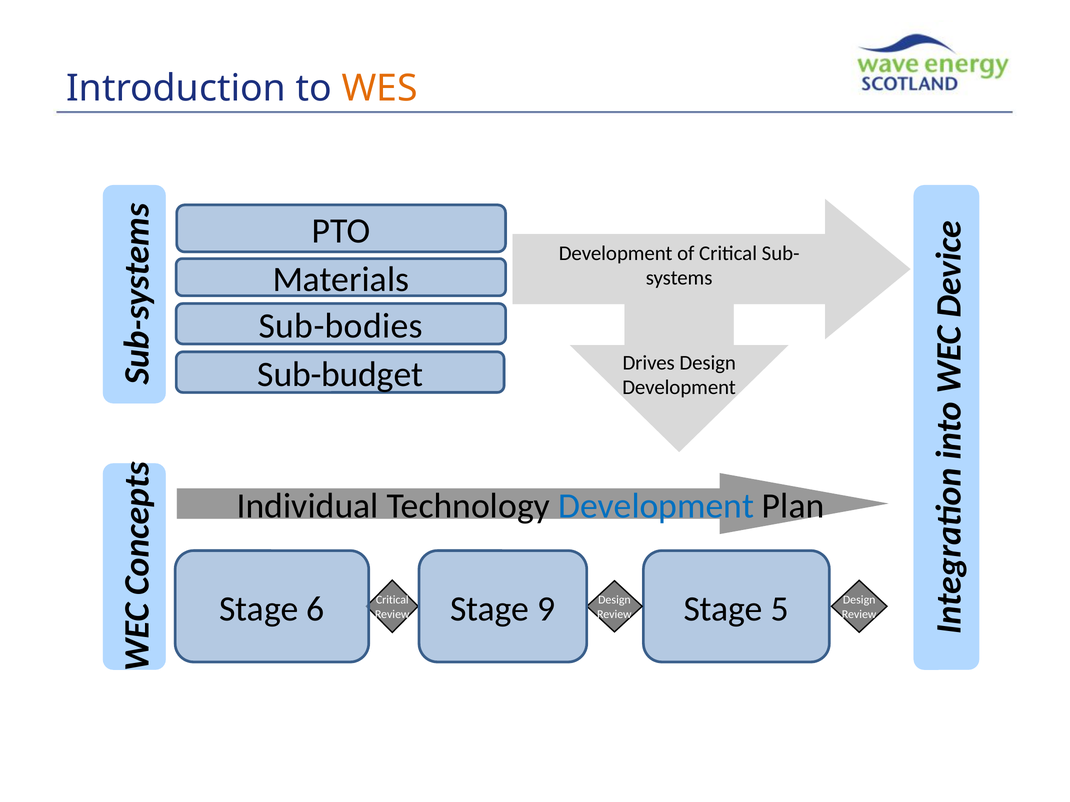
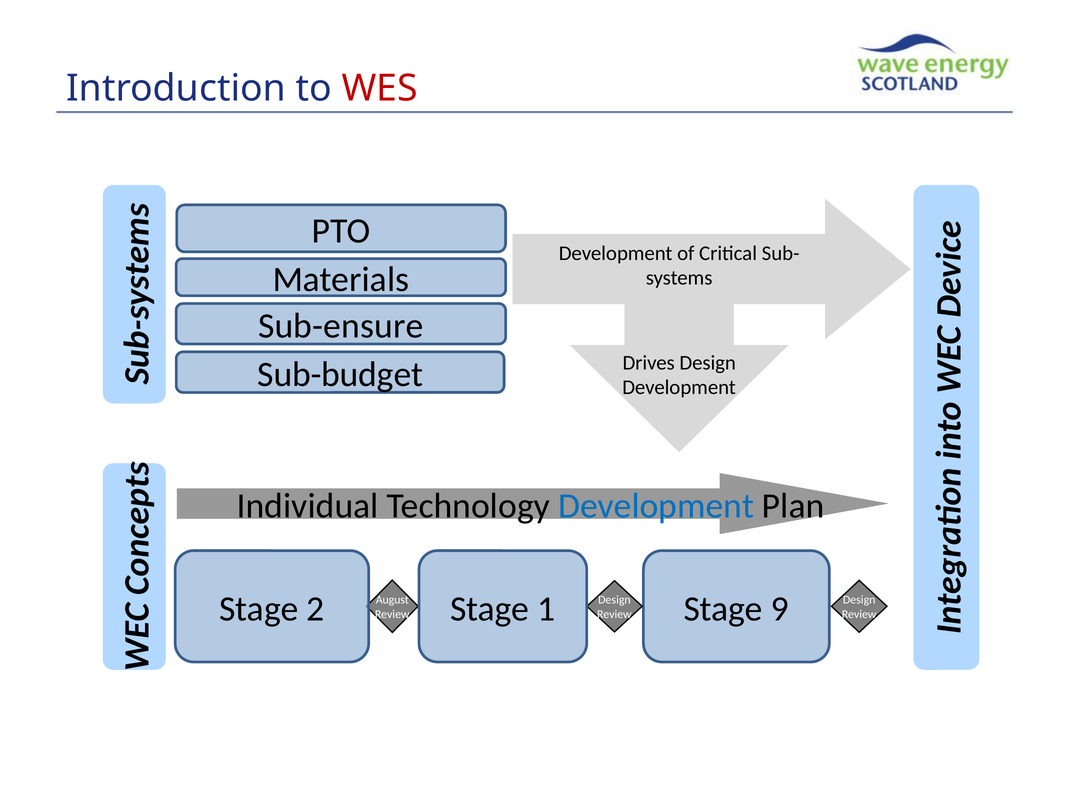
WES colour: orange -> red (380, 89)
Sub-bodies: Sub-bodies -> Sub-ensure (341, 326)
6: 6 -> 2 (315, 609)
9: 9 -> 1 (546, 609)
5: 5 -> 9 (780, 609)
Critical: Critical -> August (392, 600)
